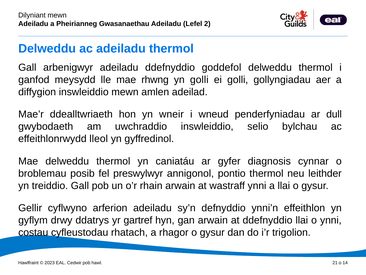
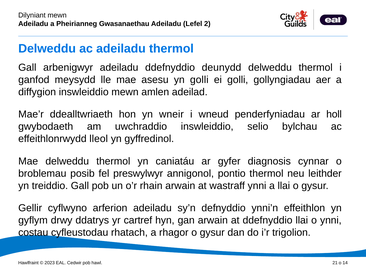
goddefol: goddefol -> deunydd (222, 67)
rhwng: rhwng -> asesu (155, 80)
dull: dull -> holl (334, 114)
gartref: gartref -> cartref (138, 220)
